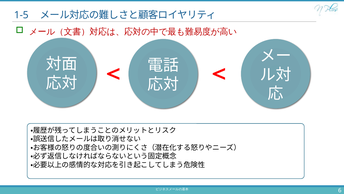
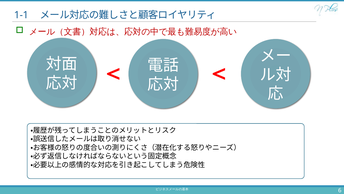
1-5: 1-5 -> 1-1 (21, 15)
